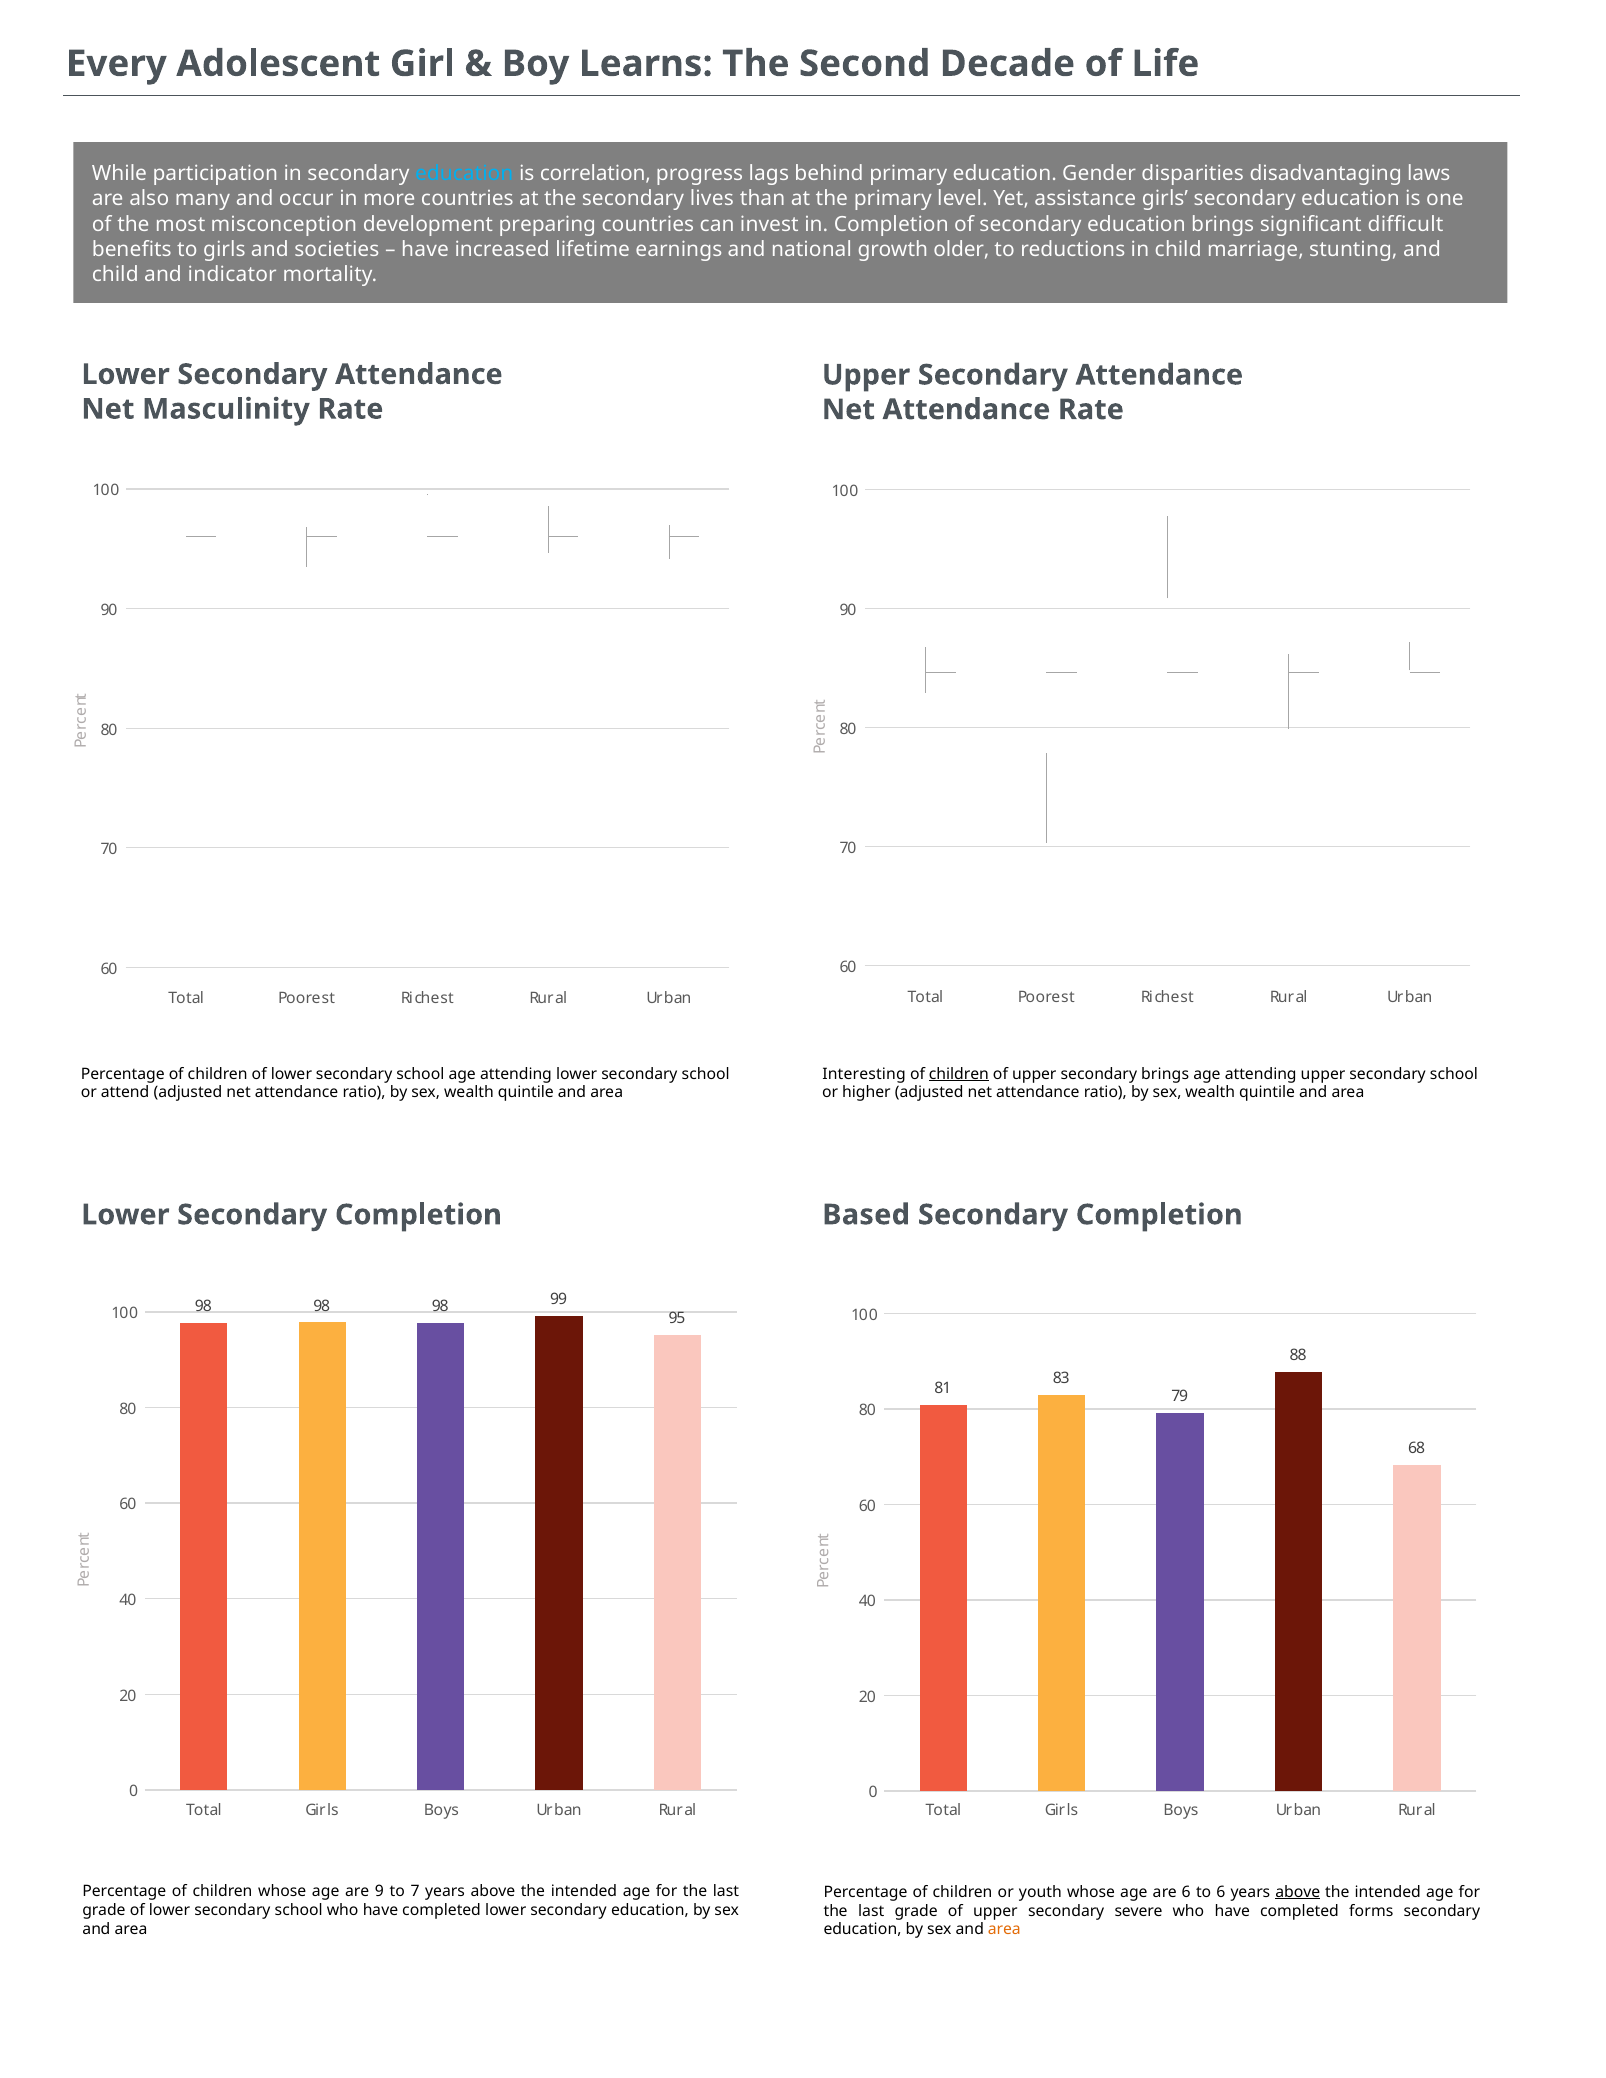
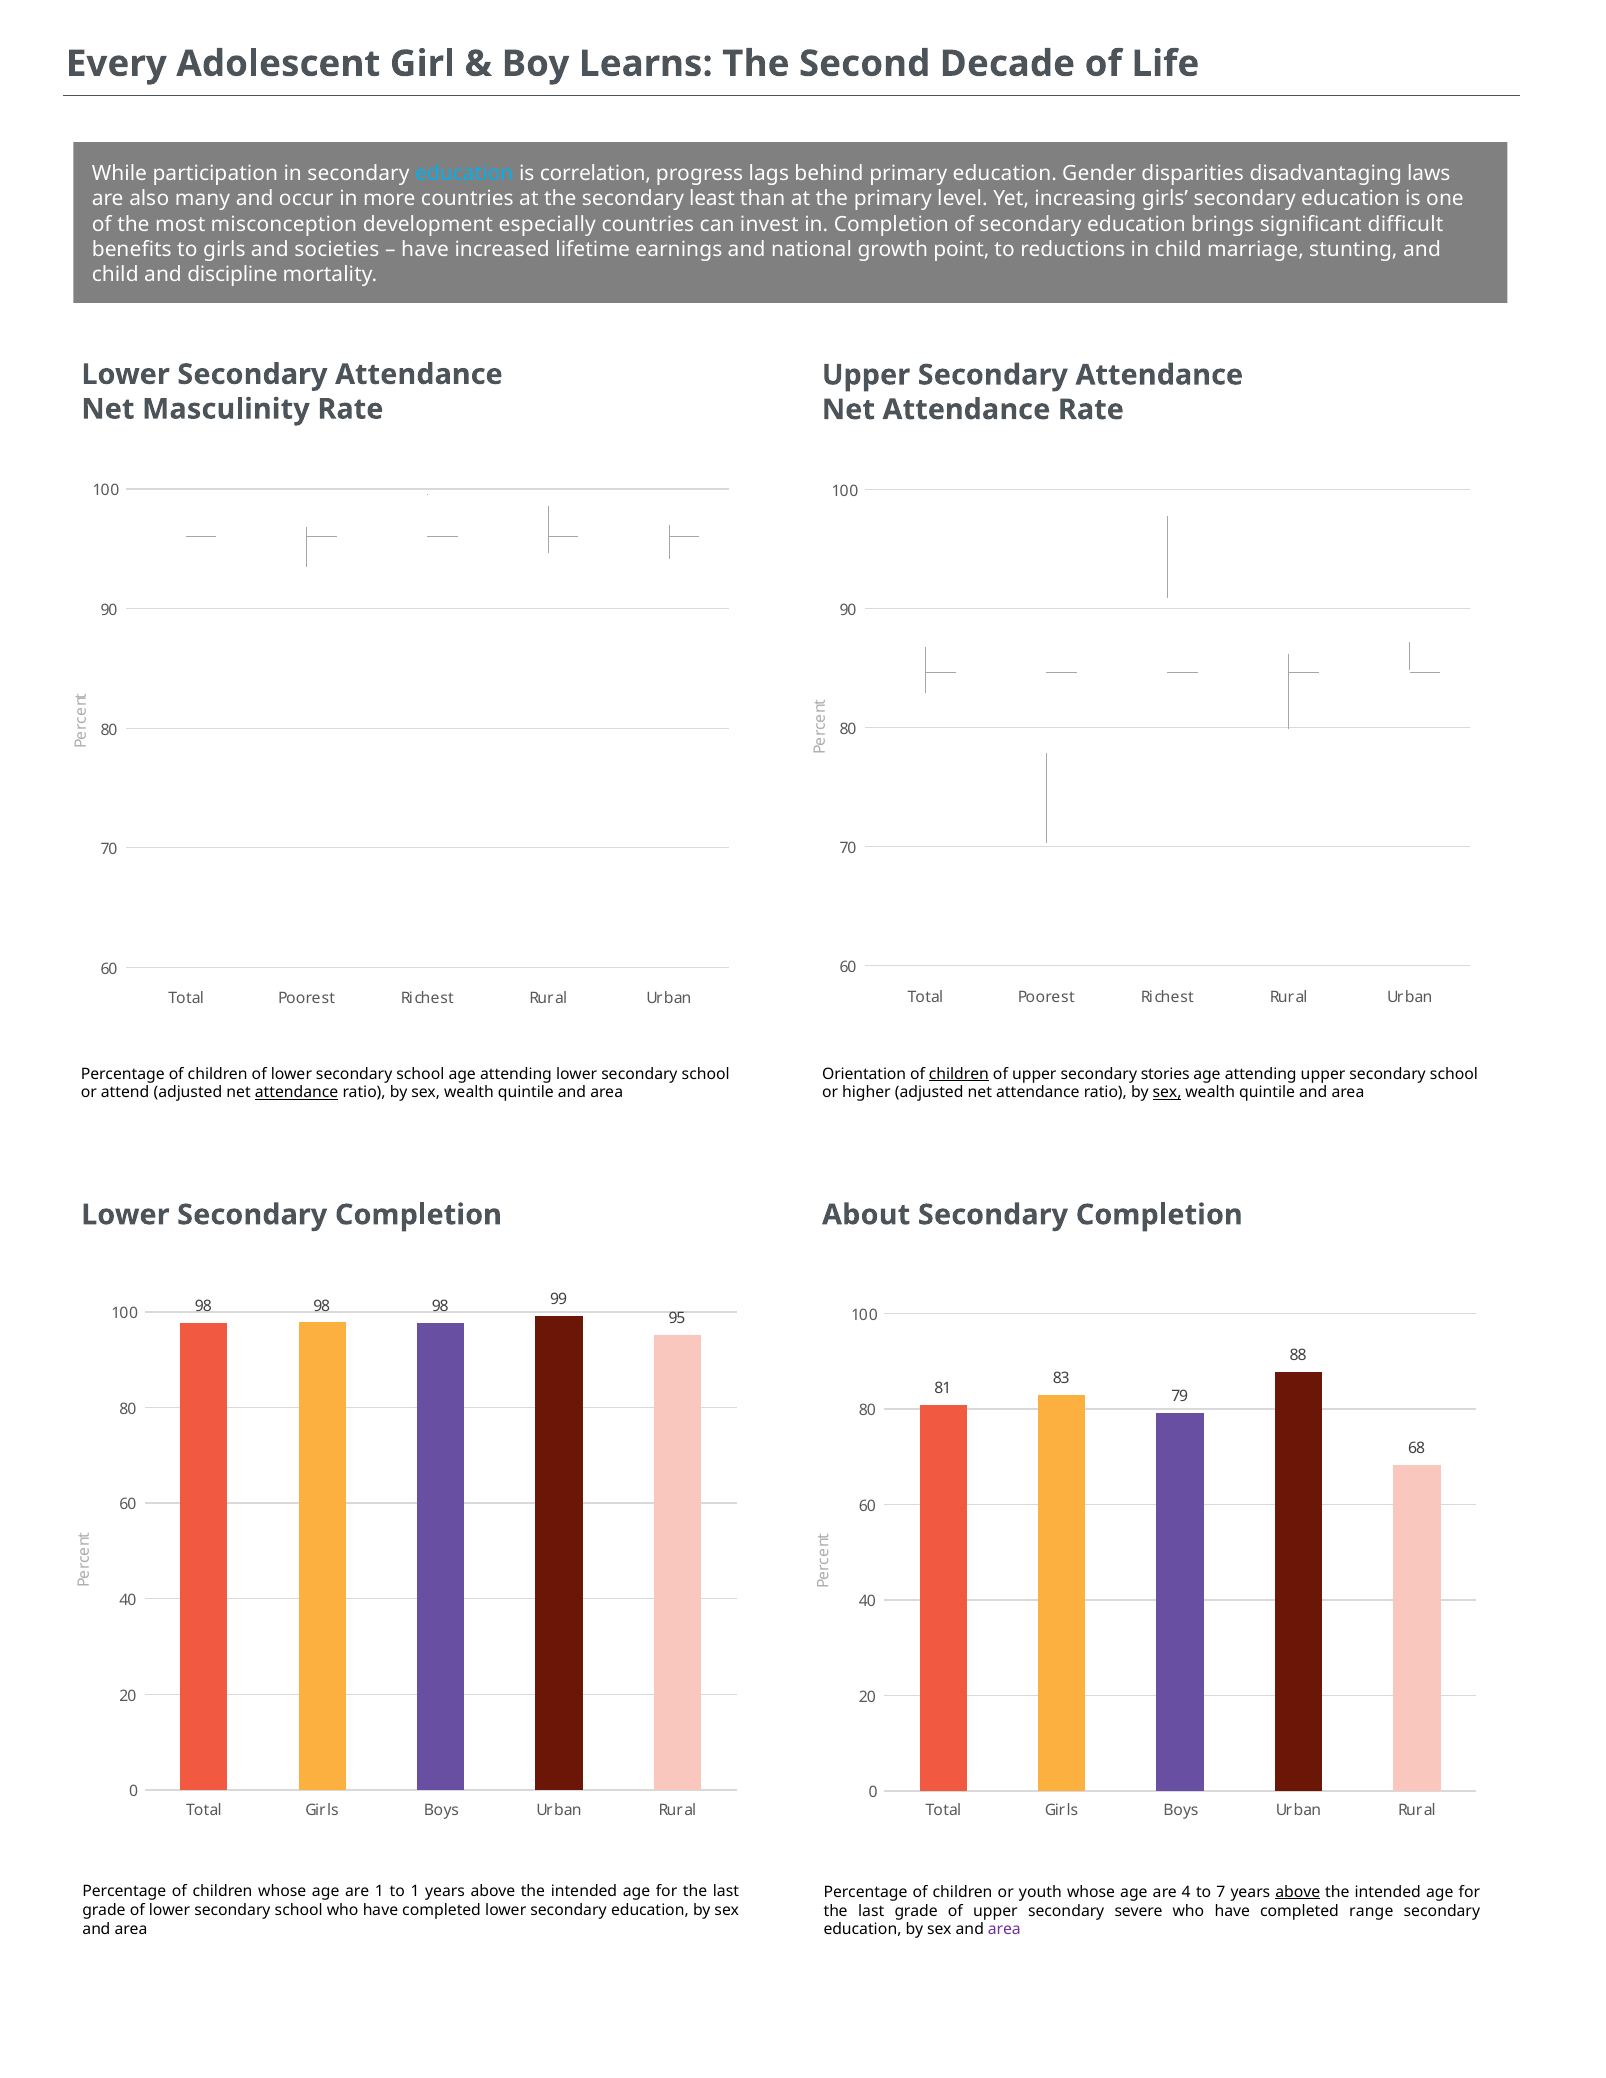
lives: lives -> least (712, 199)
assistance: assistance -> increasing (1085, 199)
preparing: preparing -> especially (547, 224)
older: older -> point (961, 249)
indicator: indicator -> discipline (233, 274)
Interesting: Interesting -> Orientation (864, 1074)
secondary brings: brings -> stories (1165, 1074)
attendance underline: none -> present (297, 1093)
sex underline: none -> present (1167, 1093)
Based: Based -> About (866, 1215)
are 9: 9 -> 1 (379, 1892)
to 7: 7 -> 1 (415, 1892)
are 6: 6 -> 4 (1186, 1892)
to 6: 6 -> 7 (1221, 1892)
forms: forms -> range (1371, 1911)
area colour: orange -> purple (1004, 1930)
